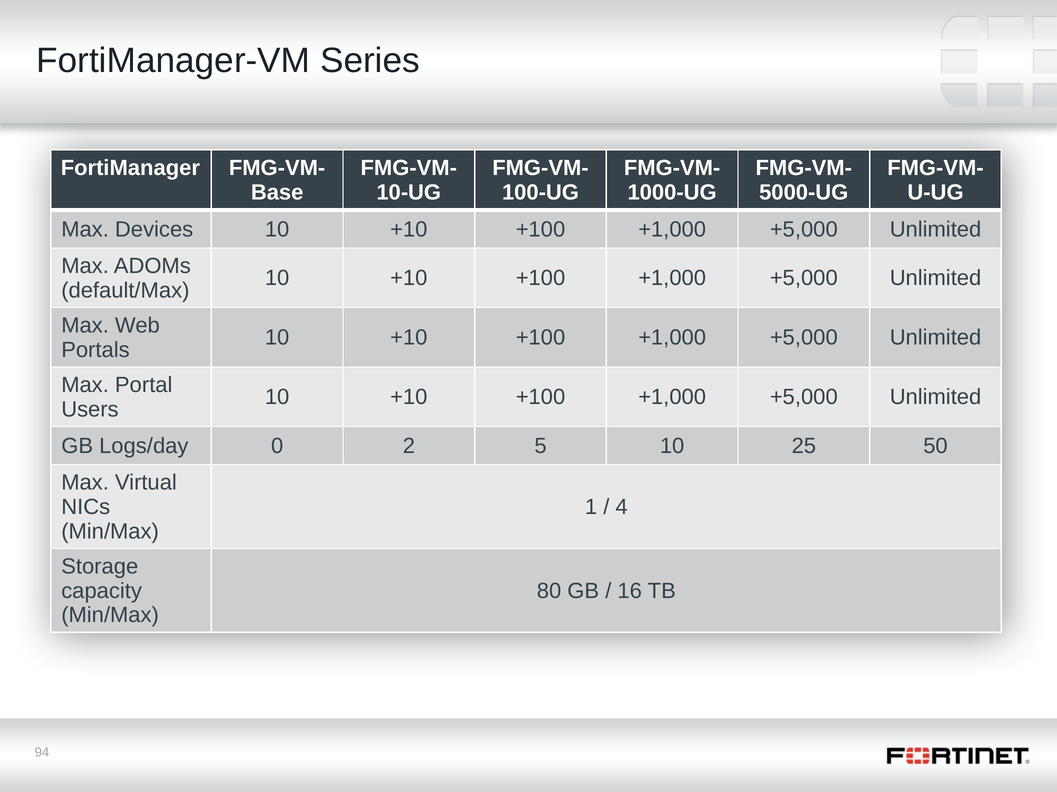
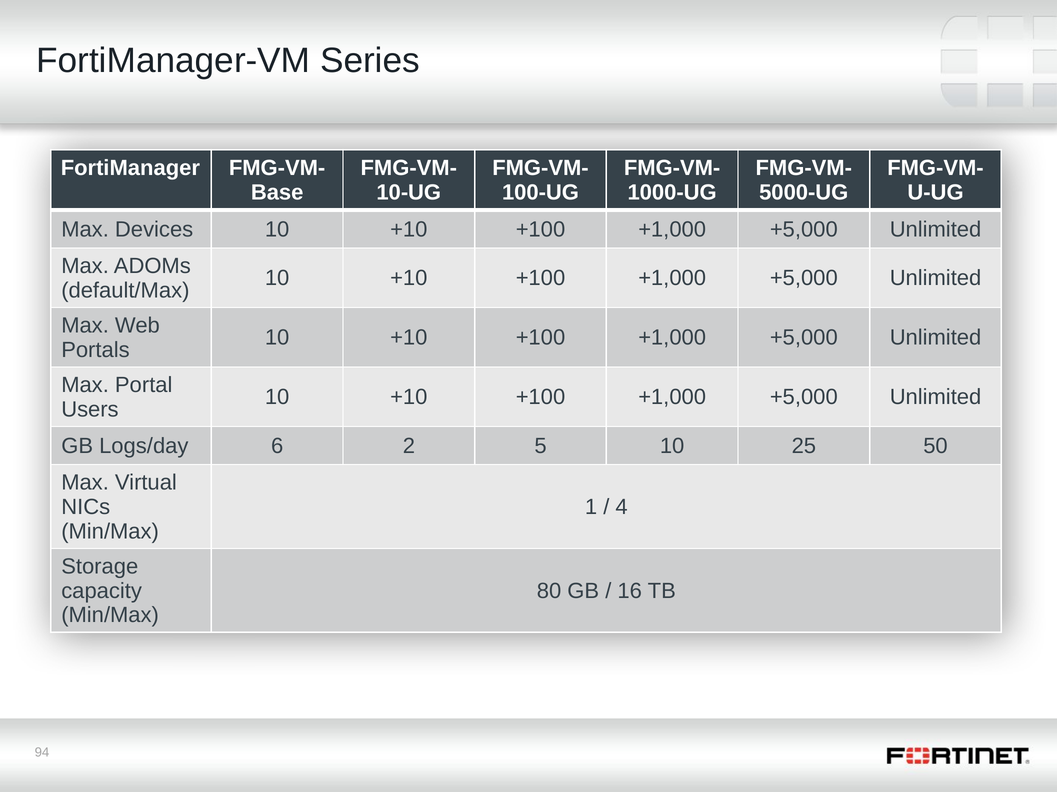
0: 0 -> 6 (277, 446)
